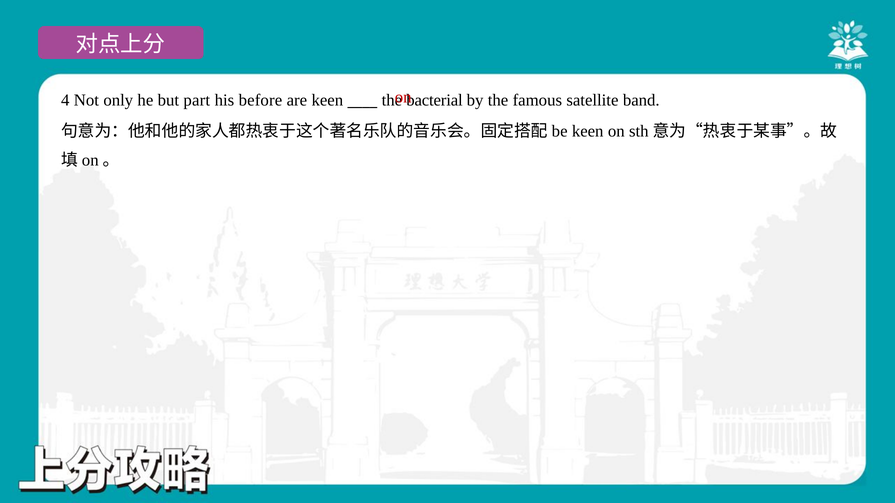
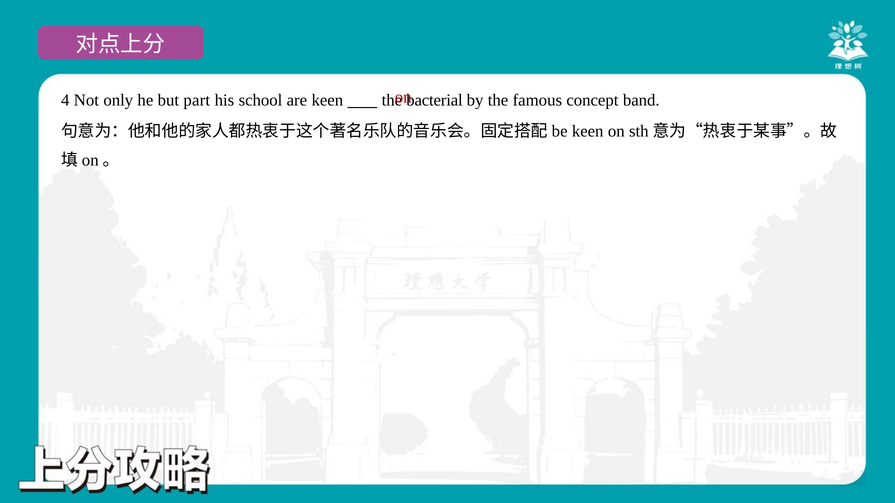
before: before -> school (260, 100)
satellite: satellite -> concept (592, 100)
